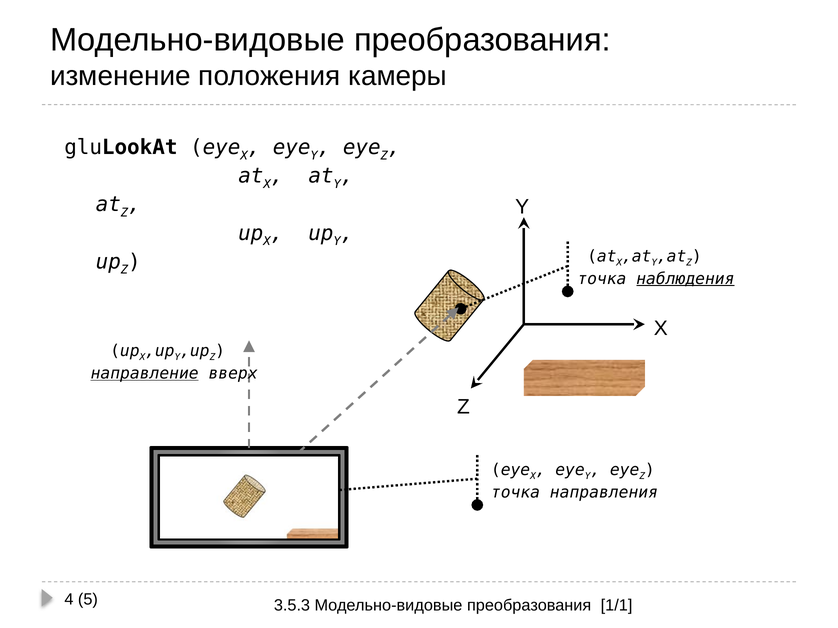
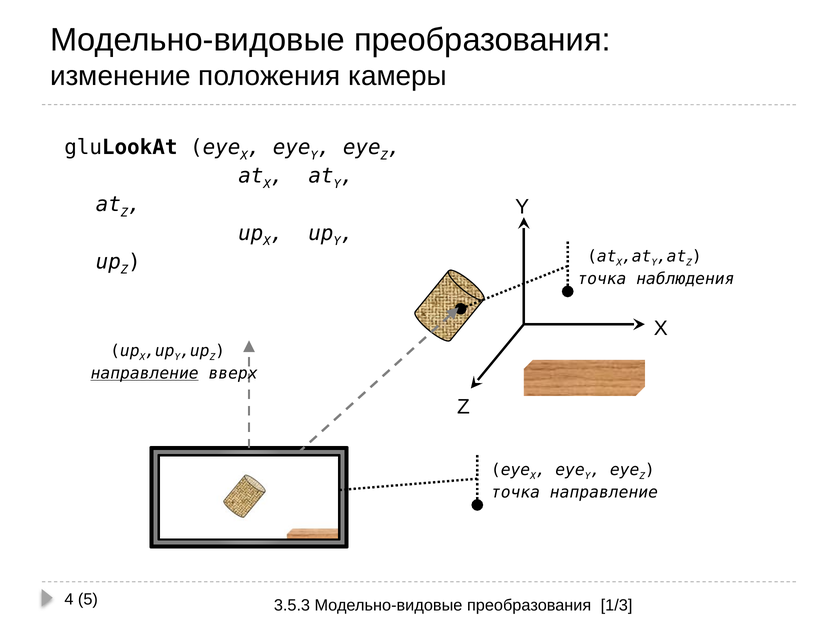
наблюдения underline: present -> none (685, 279)
точка направления: направления -> направление (604, 493)
1/1: 1/1 -> 1/3 (617, 606)
